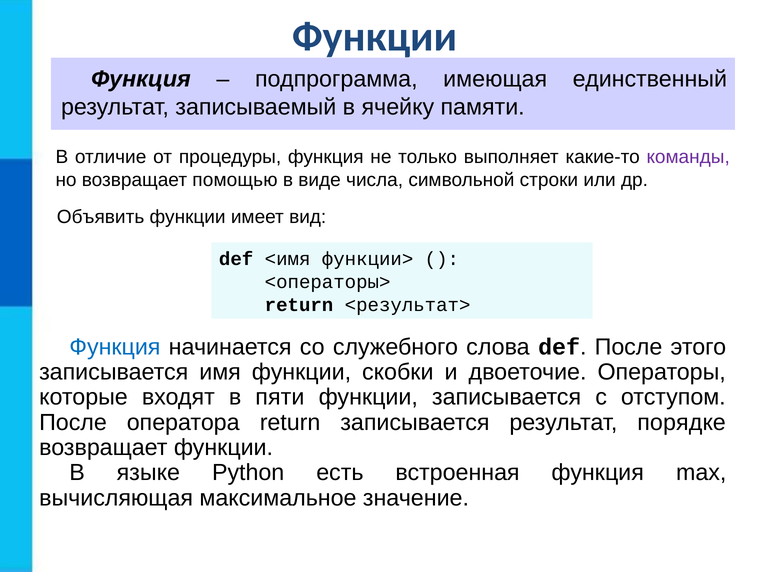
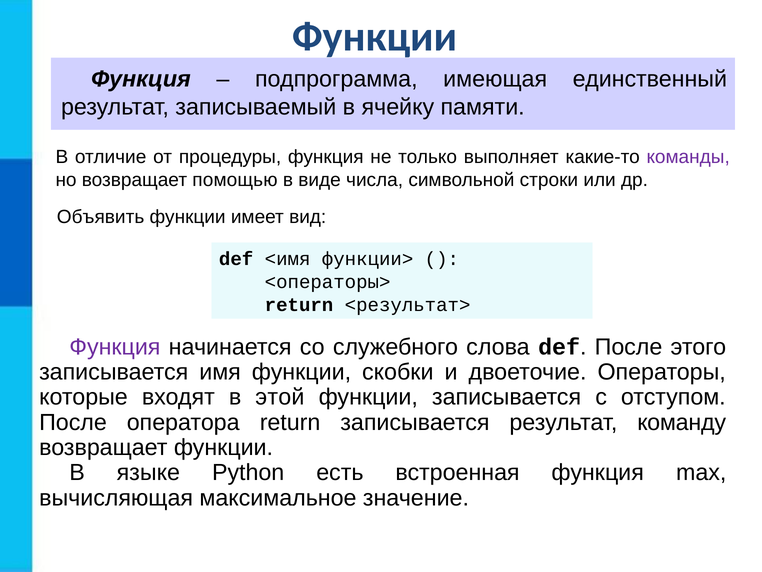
Функция colour: blue -> purple (115, 347)
пяти: пяти -> этой (280, 397)
порядке: порядке -> команду (682, 422)
